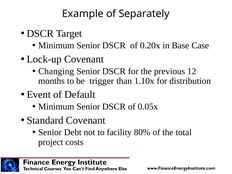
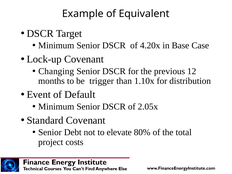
Separately: Separately -> Equivalent (144, 14)
0.20x: 0.20x -> 4.20x (150, 46)
0.05x: 0.05x -> 2.05x (148, 107)
facility: facility -> elevate (119, 132)
